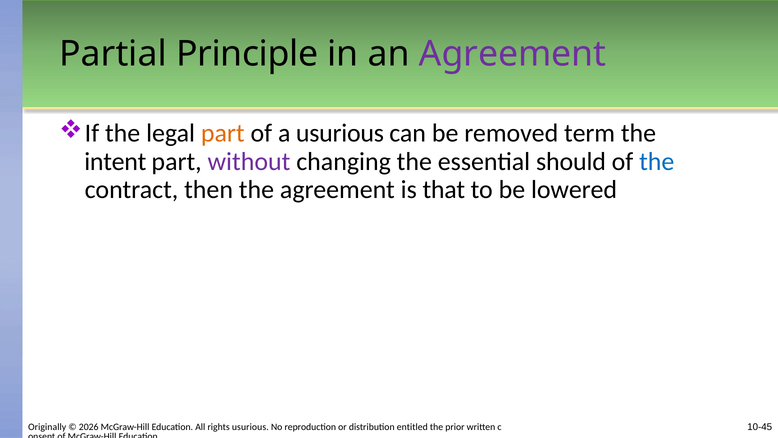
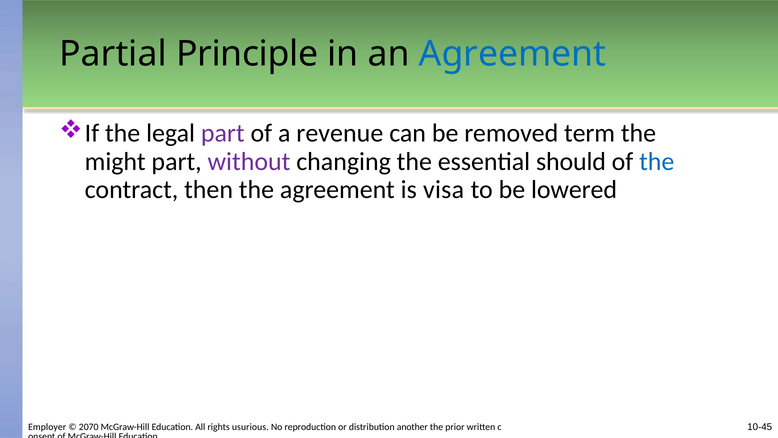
Agreement colour: purple -> blue (513, 54)
part colour: orange -> purple (223, 133)
a usurious: usurious -> revenue (340, 133)
intent: intent -> might (115, 161)
that: that -> visa (444, 189)
Originally: Originally -> Employer (47, 427)
2026: 2026 -> 2070 (89, 427)
entitled: entitled -> another (412, 427)
